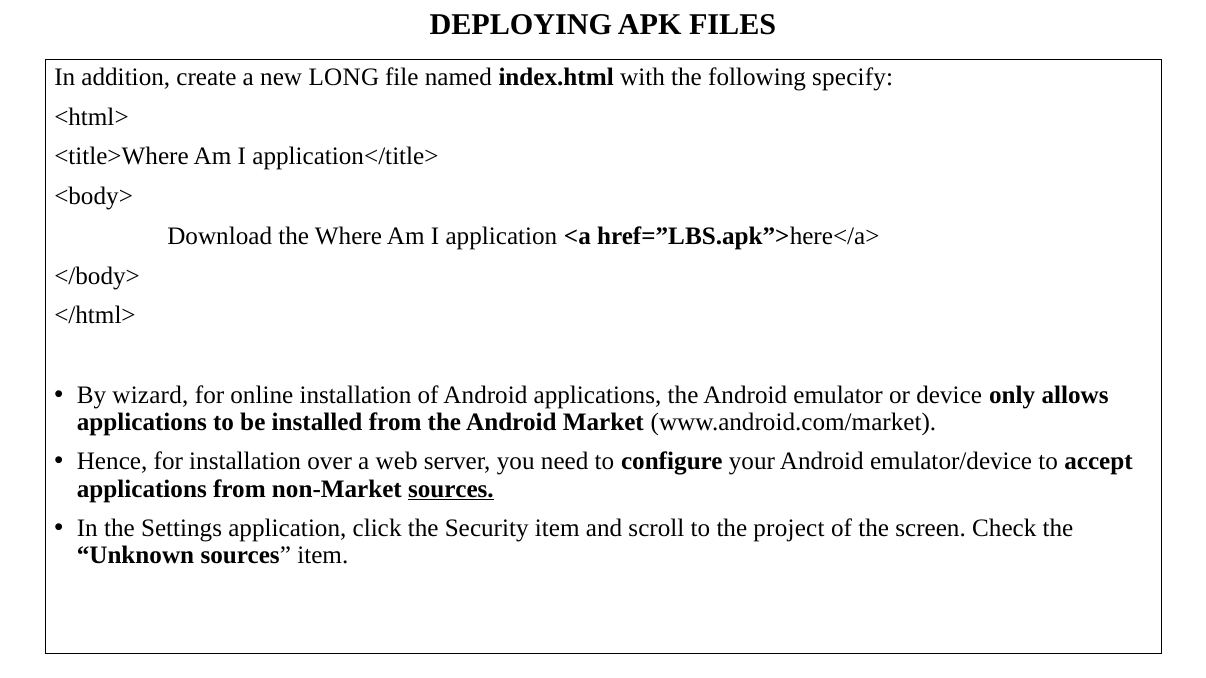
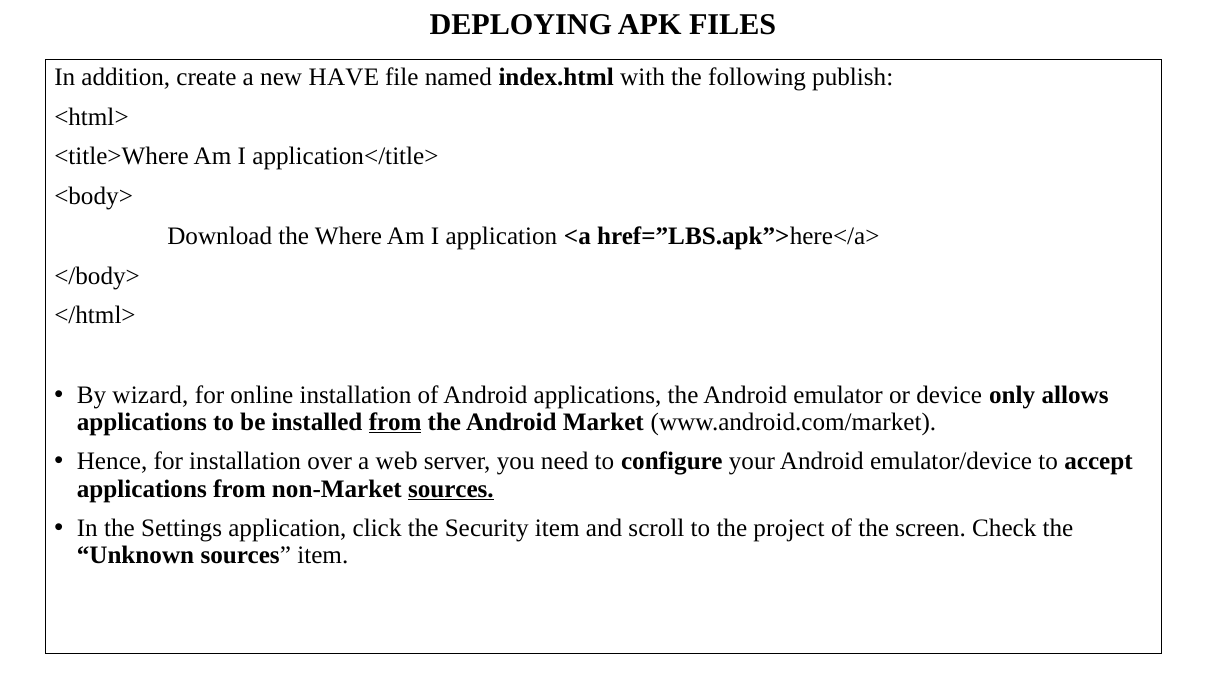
LONG: LONG -> HAVE (344, 77)
specify: specify -> publish (853, 77)
from underline: none -> present (395, 422)
